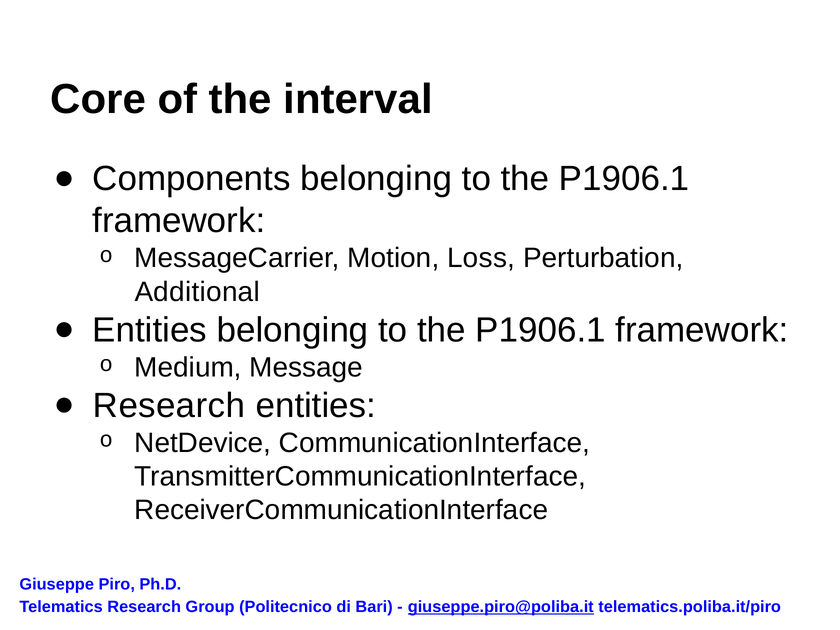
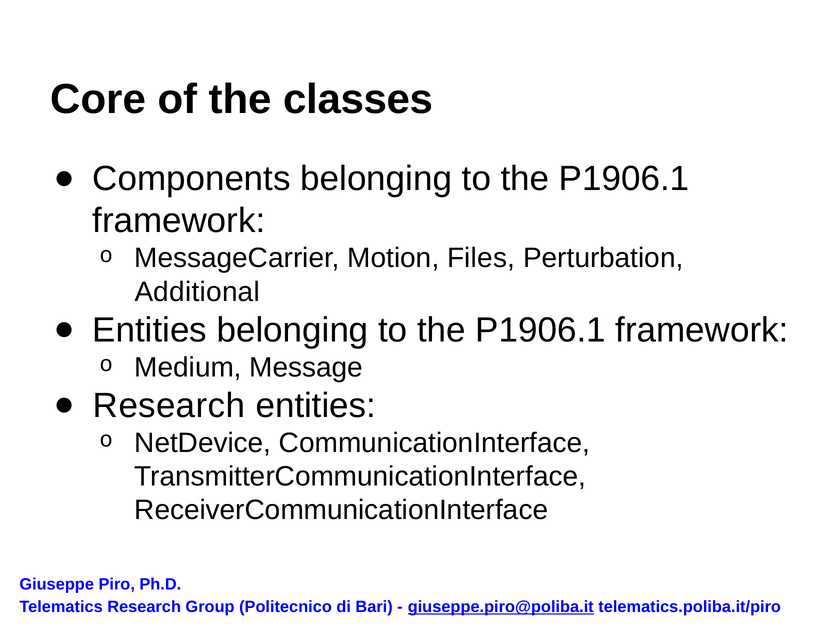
interval: interval -> classes (358, 100)
Loss: Loss -> Files (481, 258)
